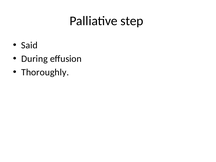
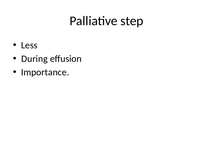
Said: Said -> Less (29, 45)
Thoroughly: Thoroughly -> Importance (45, 72)
